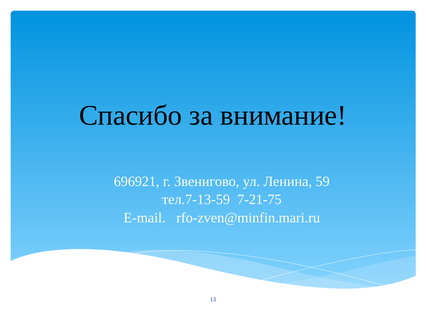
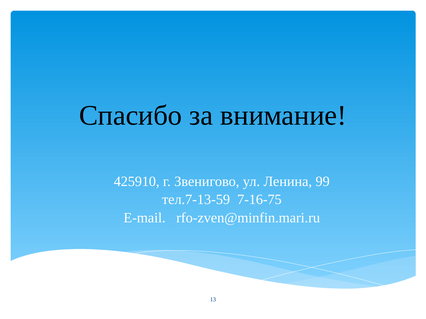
696921: 696921 -> 425910 (137, 182)
59: 59 -> 99 (323, 182)
7-21-75: 7-21-75 -> 7-16-75 (259, 200)
